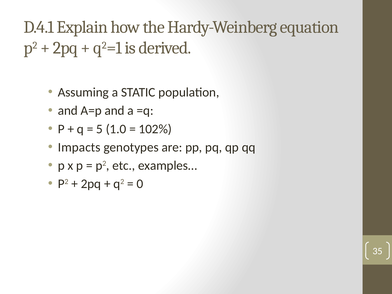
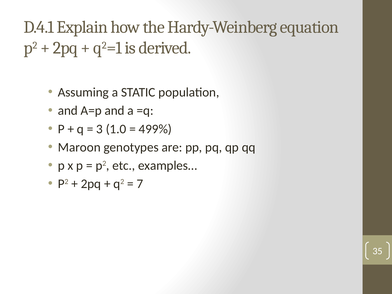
5: 5 -> 3 (100, 129)
102%: 102% -> 499% (155, 129)
Impacts: Impacts -> Maroon (79, 147)
0: 0 -> 7 (140, 184)
